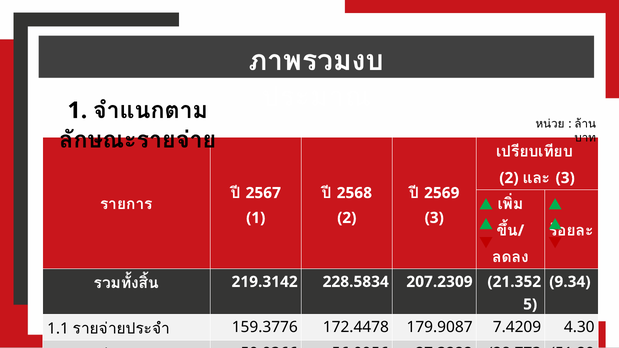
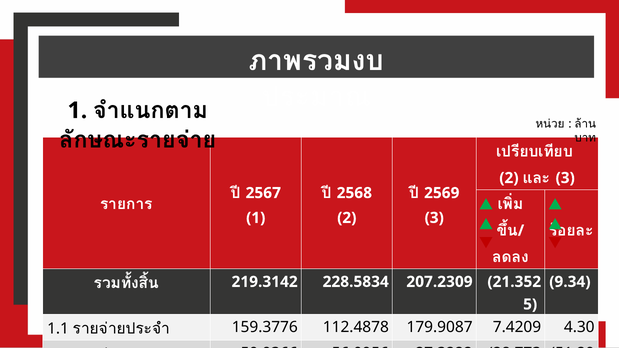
172.4478: 172.4478 -> 112.4878 (356, 327)
